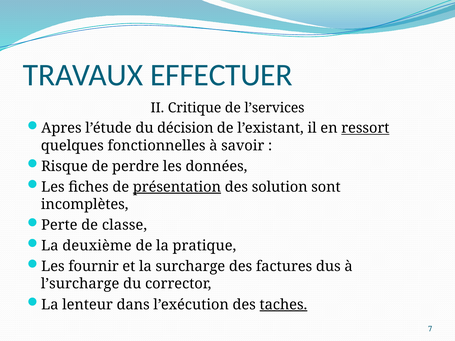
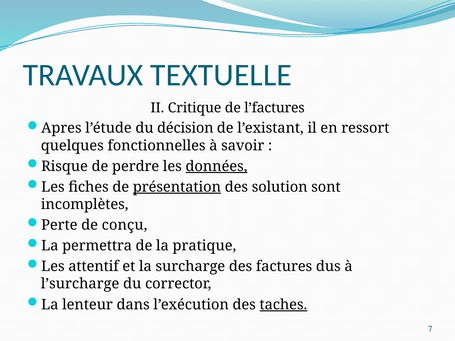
EFFECTUER: EFFECTUER -> TEXTUELLE (221, 75)
l’services: l’services -> l’factures (274, 108)
ressort underline: present -> none (365, 128)
données underline: none -> present (216, 166)
classe: classe -> conçu (125, 225)
deuxième: deuxième -> permettra (97, 246)
fournir: fournir -> attentif (94, 267)
